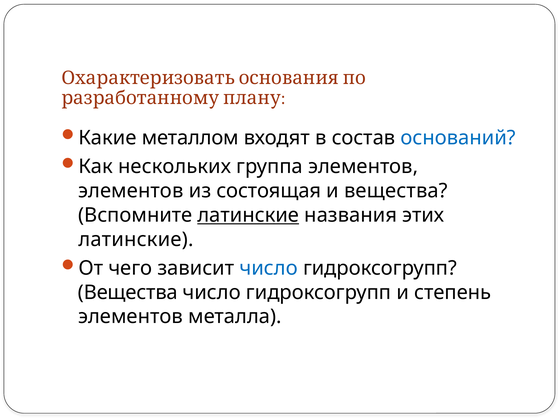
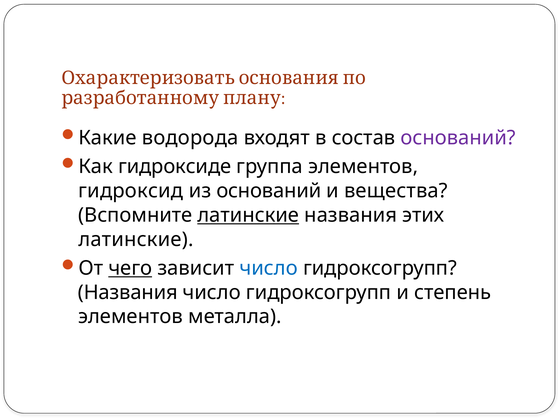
металлом: металлом -> водорода (190, 138)
оснований colour: blue -> purple (458, 138)
нескольких: нескольких -> гидроксиде (175, 167)
элементов: элементов -> гидроксид (131, 191)
из состоящая: состоящая -> оснований (269, 191)
чего underline: none -> present (130, 268)
Вещества: Вещества -> Названия (128, 293)
